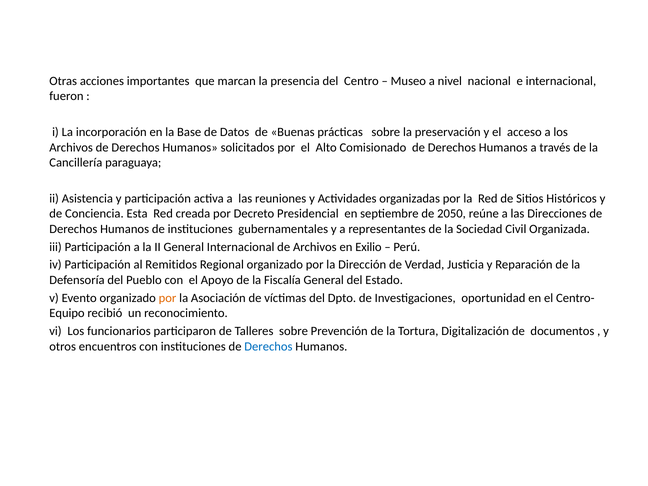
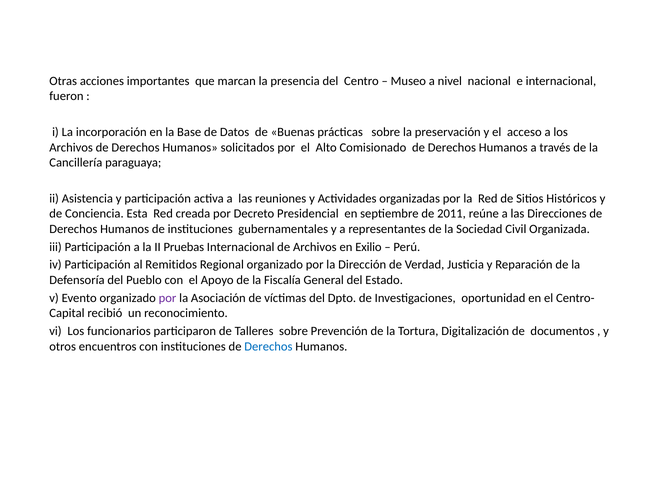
2050: 2050 -> 2011 (452, 214)
II General: General -> Pruebas (184, 247)
por colour: orange -> purple (167, 298)
Equipo: Equipo -> Capital (67, 313)
